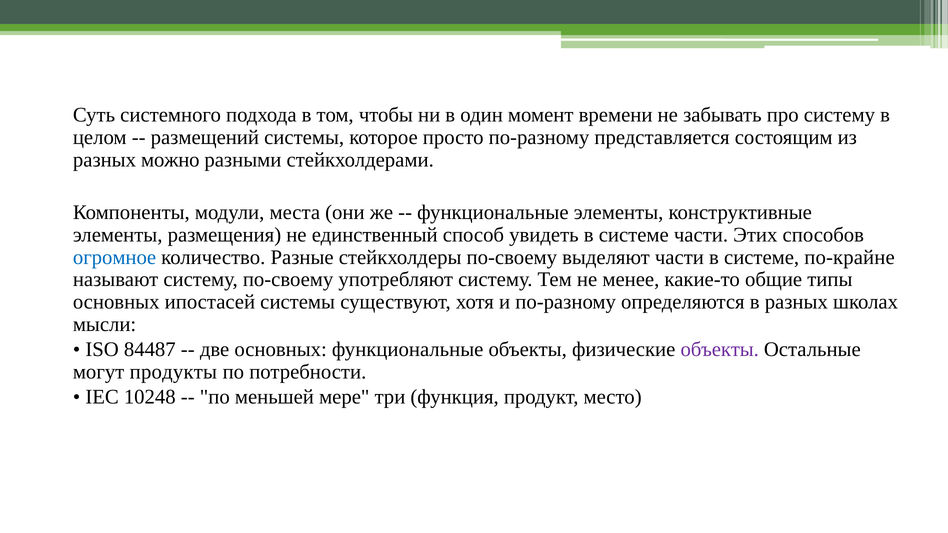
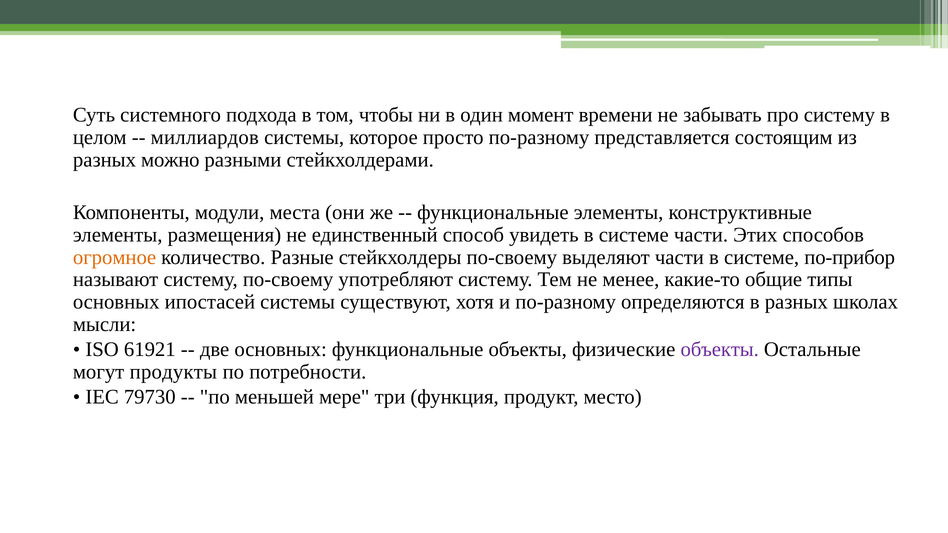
размещений: размещений -> миллиардов (205, 138)
огромное colour: blue -> orange (115, 257)
по-крайне: по-крайне -> по-прибор (850, 257)
84487: 84487 -> 61921 (150, 350)
10248: 10248 -> 79730 (150, 397)
